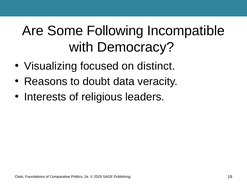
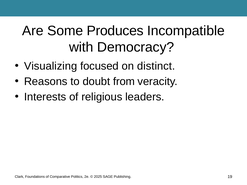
Following: Following -> Produces (115, 31)
data: data -> from (124, 82)
